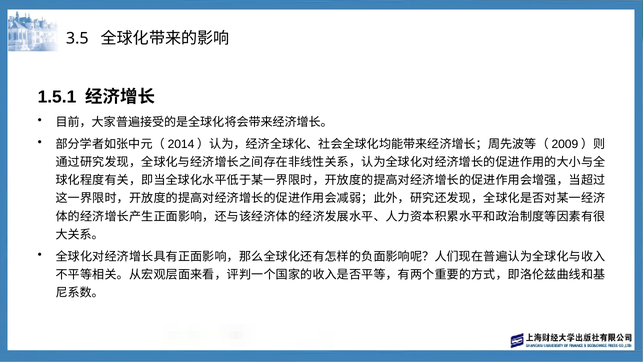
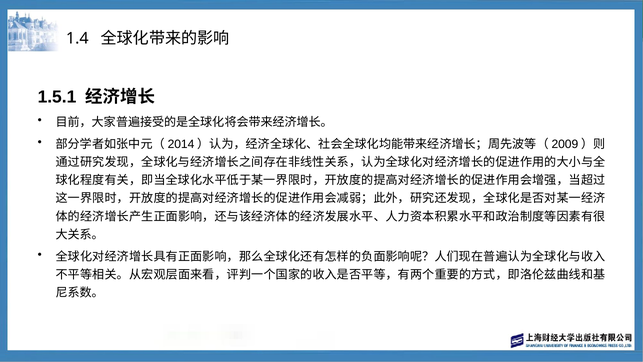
3.5: 3.5 -> 1.4 (77, 38)
